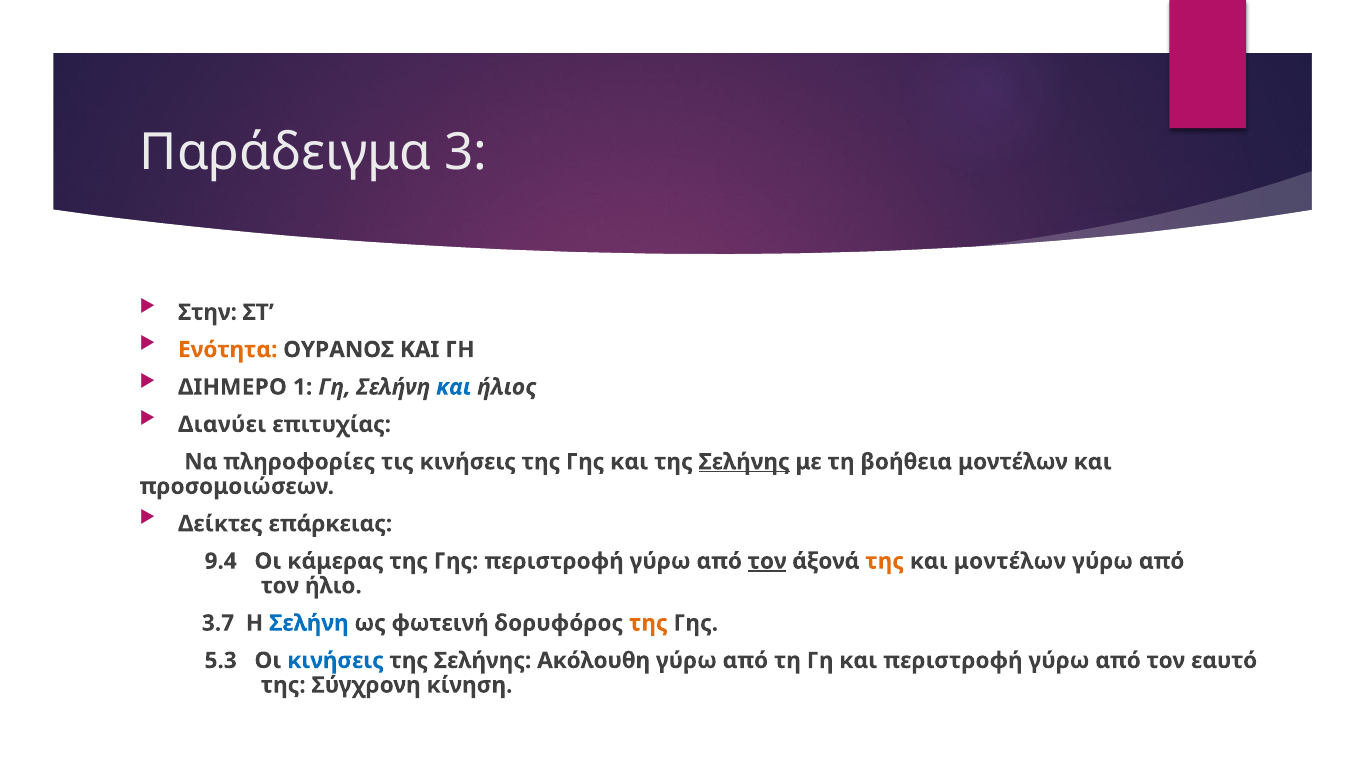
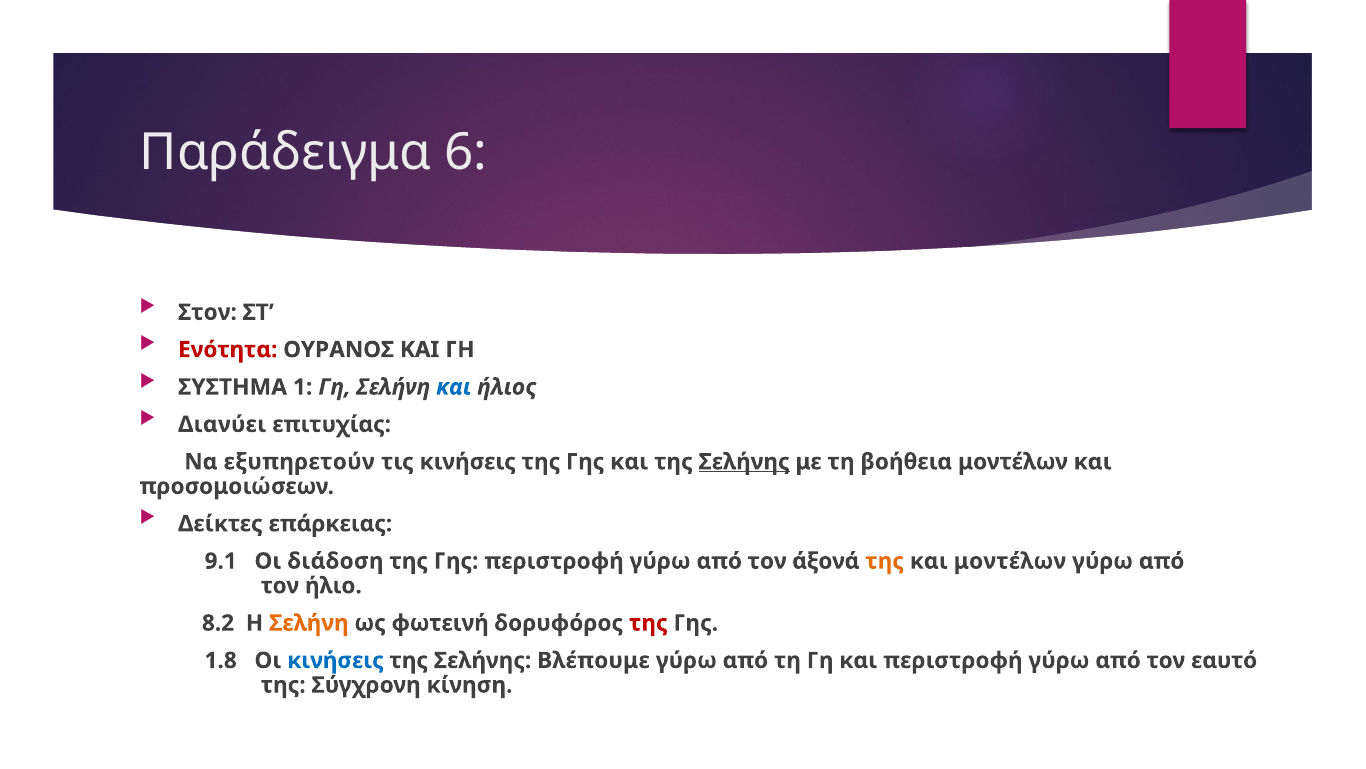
3: 3 -> 6 (466, 152)
Στην: Στην -> Στον (207, 312)
Ενότητα colour: orange -> red (228, 349)
ΔΙΗΜΕΡΟ: ΔΙΗΜΕΡΟ -> ΣΥΣΤΗΜΑ (233, 387)
πληροφορίες: πληροφορίες -> εξυπηρετούν (299, 461)
9.4: 9.4 -> 9.1 (221, 561)
κάμερας: κάμερας -> διάδοση (335, 561)
τον underline: present -> none (767, 561)
3.7: 3.7 -> 8.2 (218, 623)
Σελήνη colour: blue -> orange (309, 623)
της colour: orange -> red (648, 623)
5.3: 5.3 -> 1.8 (221, 660)
Ακόλουθη: Ακόλουθη -> Βλέπουμε (594, 660)
